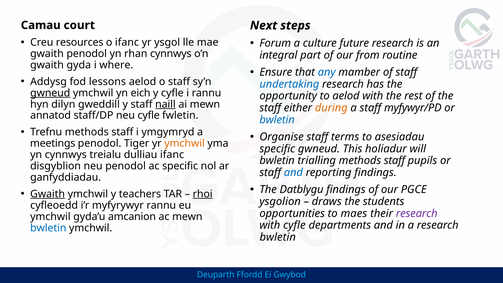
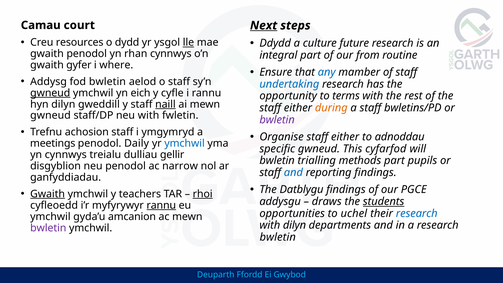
Next underline: none -> present (264, 26)
o ifanc: ifanc -> dydd (127, 42)
lle underline: none -> present (188, 42)
Forum: Forum -> Ddydd (275, 43)
gyda: gyda -> gyfer (79, 65)
fod lessons: lessons -> bwletin (107, 82)
to aelod: aelod -> terms (346, 96)
myfywyr/PD: myfywyr/PD -> bwletins/PD (413, 108)
annatod: annatod -> gwneud (50, 116)
neu cyfle: cyfle -> with (149, 116)
bwletin colour: blue -> purple (277, 120)
Trefnu methods: methods -> achosion (87, 132)
Organise staff terms: terms -> either (345, 137)
asesiadau: asesiadau -> adnoddau (400, 137)
Tiger: Tiger -> Daily (137, 143)
ymchwil colour: orange -> blue (185, 143)
holiadur: holiadur -> cyfarfod (386, 149)
dulliau ifanc: ifanc -> gellir (172, 155)
trialling methods staff: staff -> part (394, 161)
ac specific: specific -> narrow (180, 166)
ysgolion: ysgolion -> addysgu (280, 202)
students underline: none -> present (384, 202)
rannu underline: none -> present (161, 205)
maes: maes -> uchel (354, 213)
research colour: purple -> blue (417, 213)
with cyfle: cyfle -> dilyn (295, 225)
bwletin colour: blue -> purple (48, 228)
